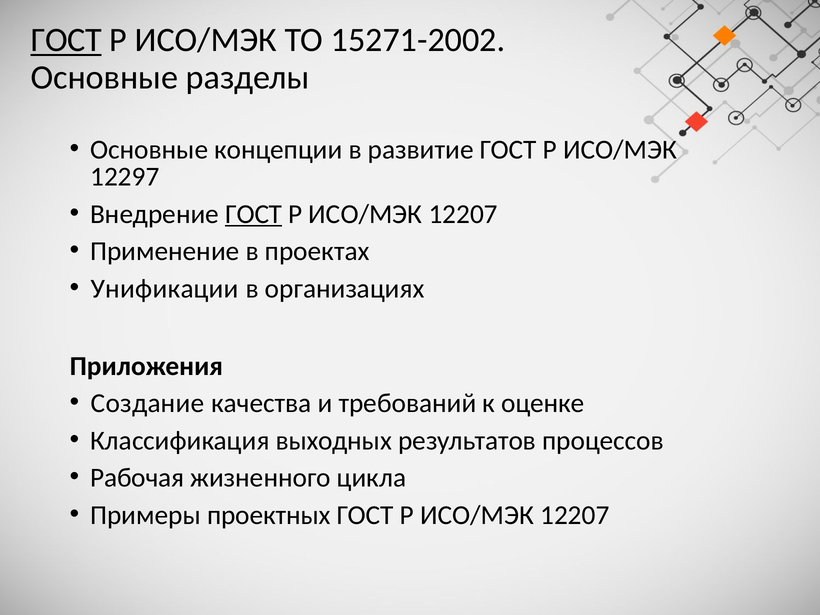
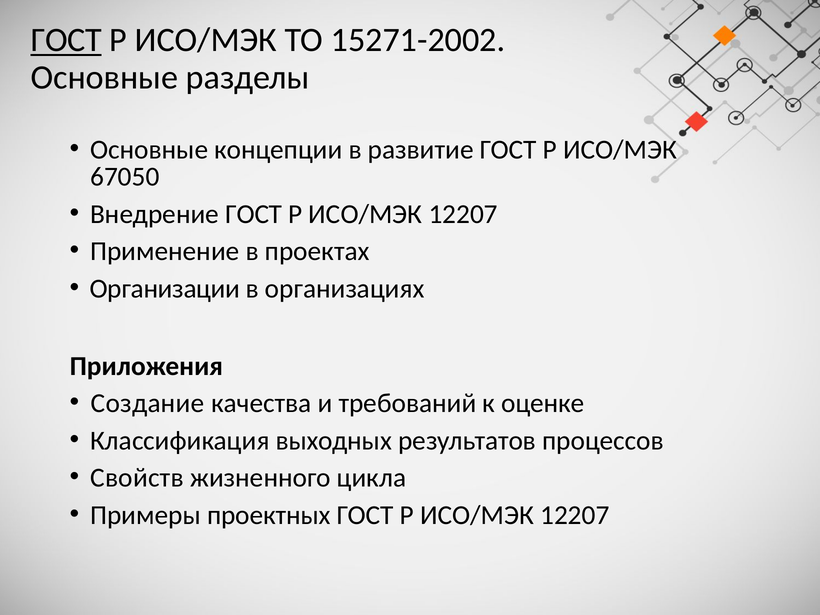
12297: 12297 -> 67050 (125, 177)
ГОСТ underline: present -> none (254, 214)
Унификации: Унификации -> Организации (165, 289)
Рабочая: Рабочая -> Свойств (137, 478)
